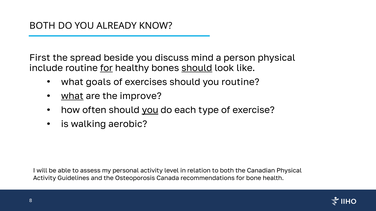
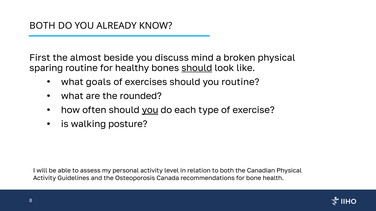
spread: spread -> almost (86, 58)
person: person -> broken (239, 58)
include: include -> sparing (46, 68)
for underline: present -> none (106, 68)
what underline: present -> none (72, 96)
improve: improve -> rounded (141, 96)
aerobic: aerobic -> posture (128, 124)
